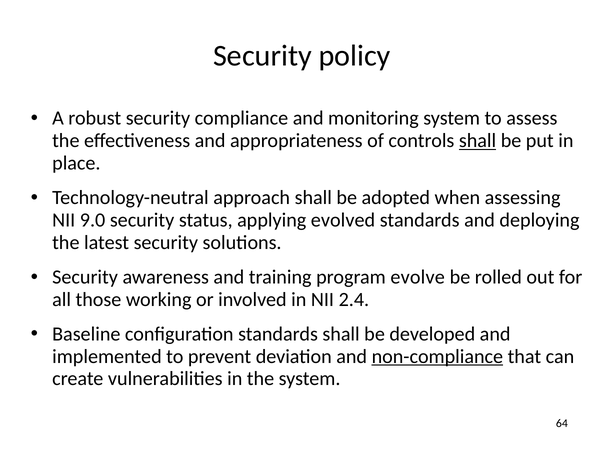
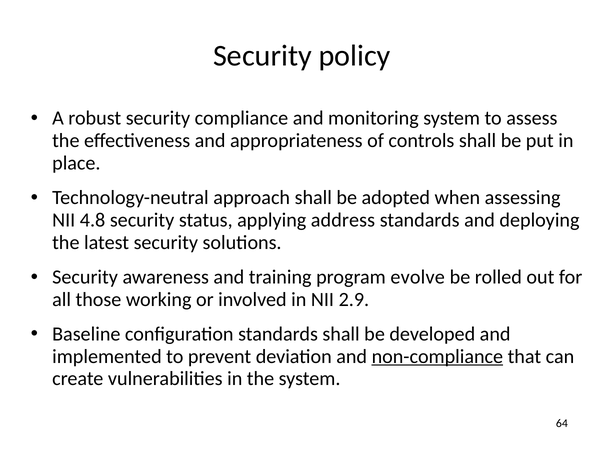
shall underline: present -> none (478, 141)
9.0: 9.0 -> 4.8 (93, 220)
evolved: evolved -> address (343, 220)
2.4: 2.4 -> 2.9 (354, 299)
